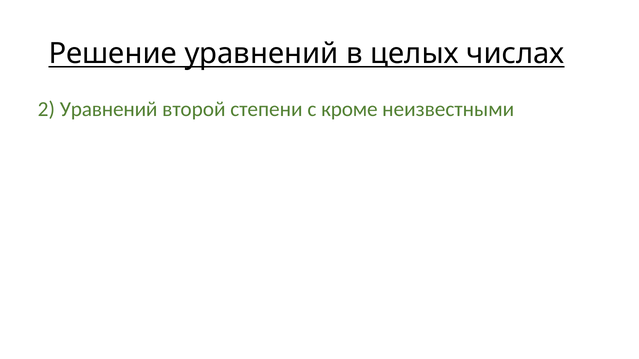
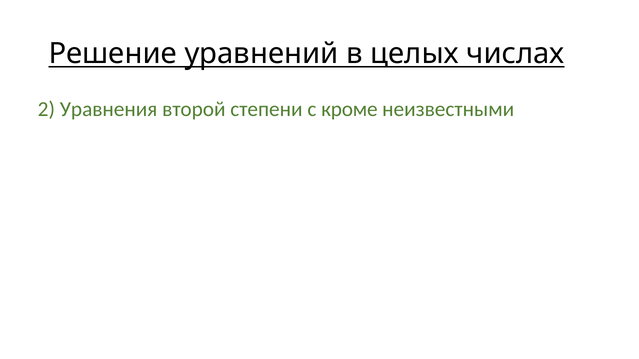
2 Уравнений: Уравнений -> Уравнения (109, 109)
